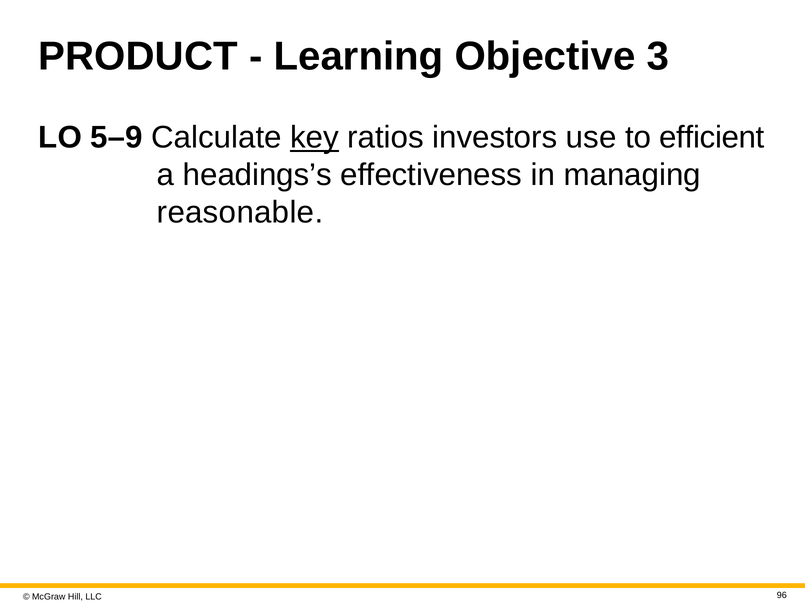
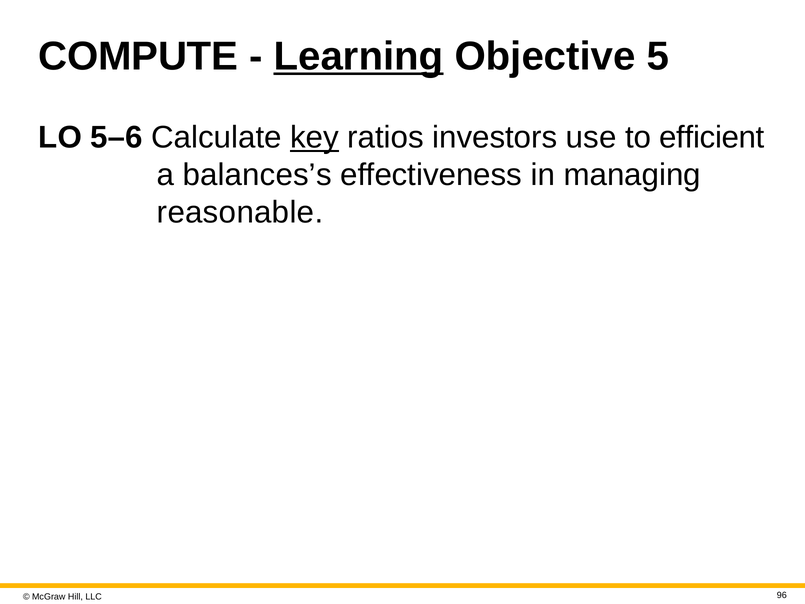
PRODUCT: PRODUCT -> COMPUTE (138, 56)
Learning underline: none -> present (358, 56)
3: 3 -> 5 (658, 56)
5–9: 5–9 -> 5–6 (117, 137)
headings’s: headings’s -> balances’s (257, 175)
